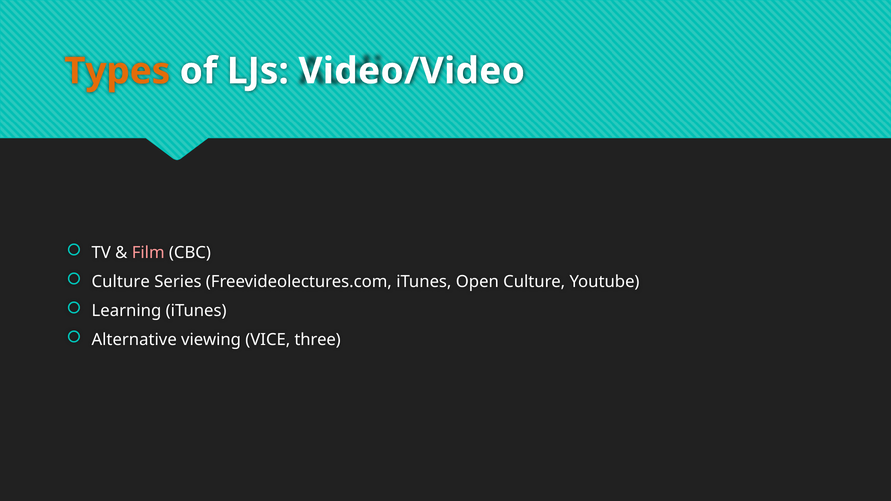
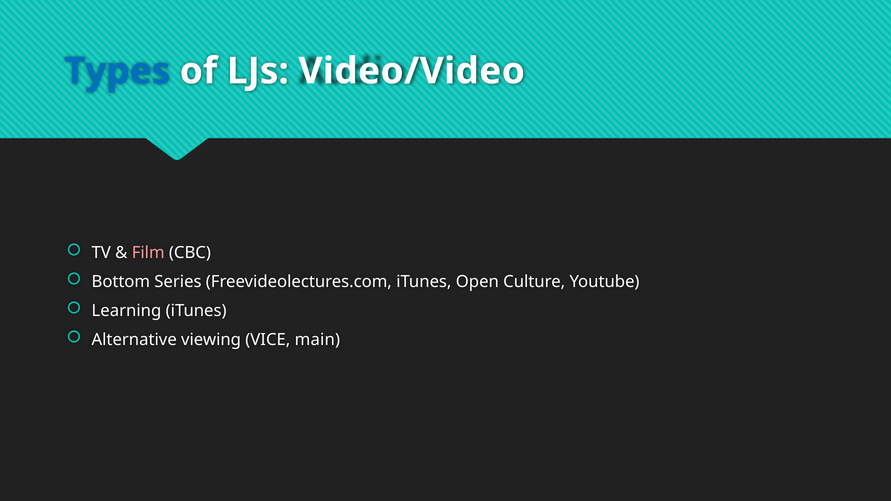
Types colour: orange -> blue (117, 71)
Culture: Culture -> Bottom (121, 282)
three: three -> main (317, 340)
